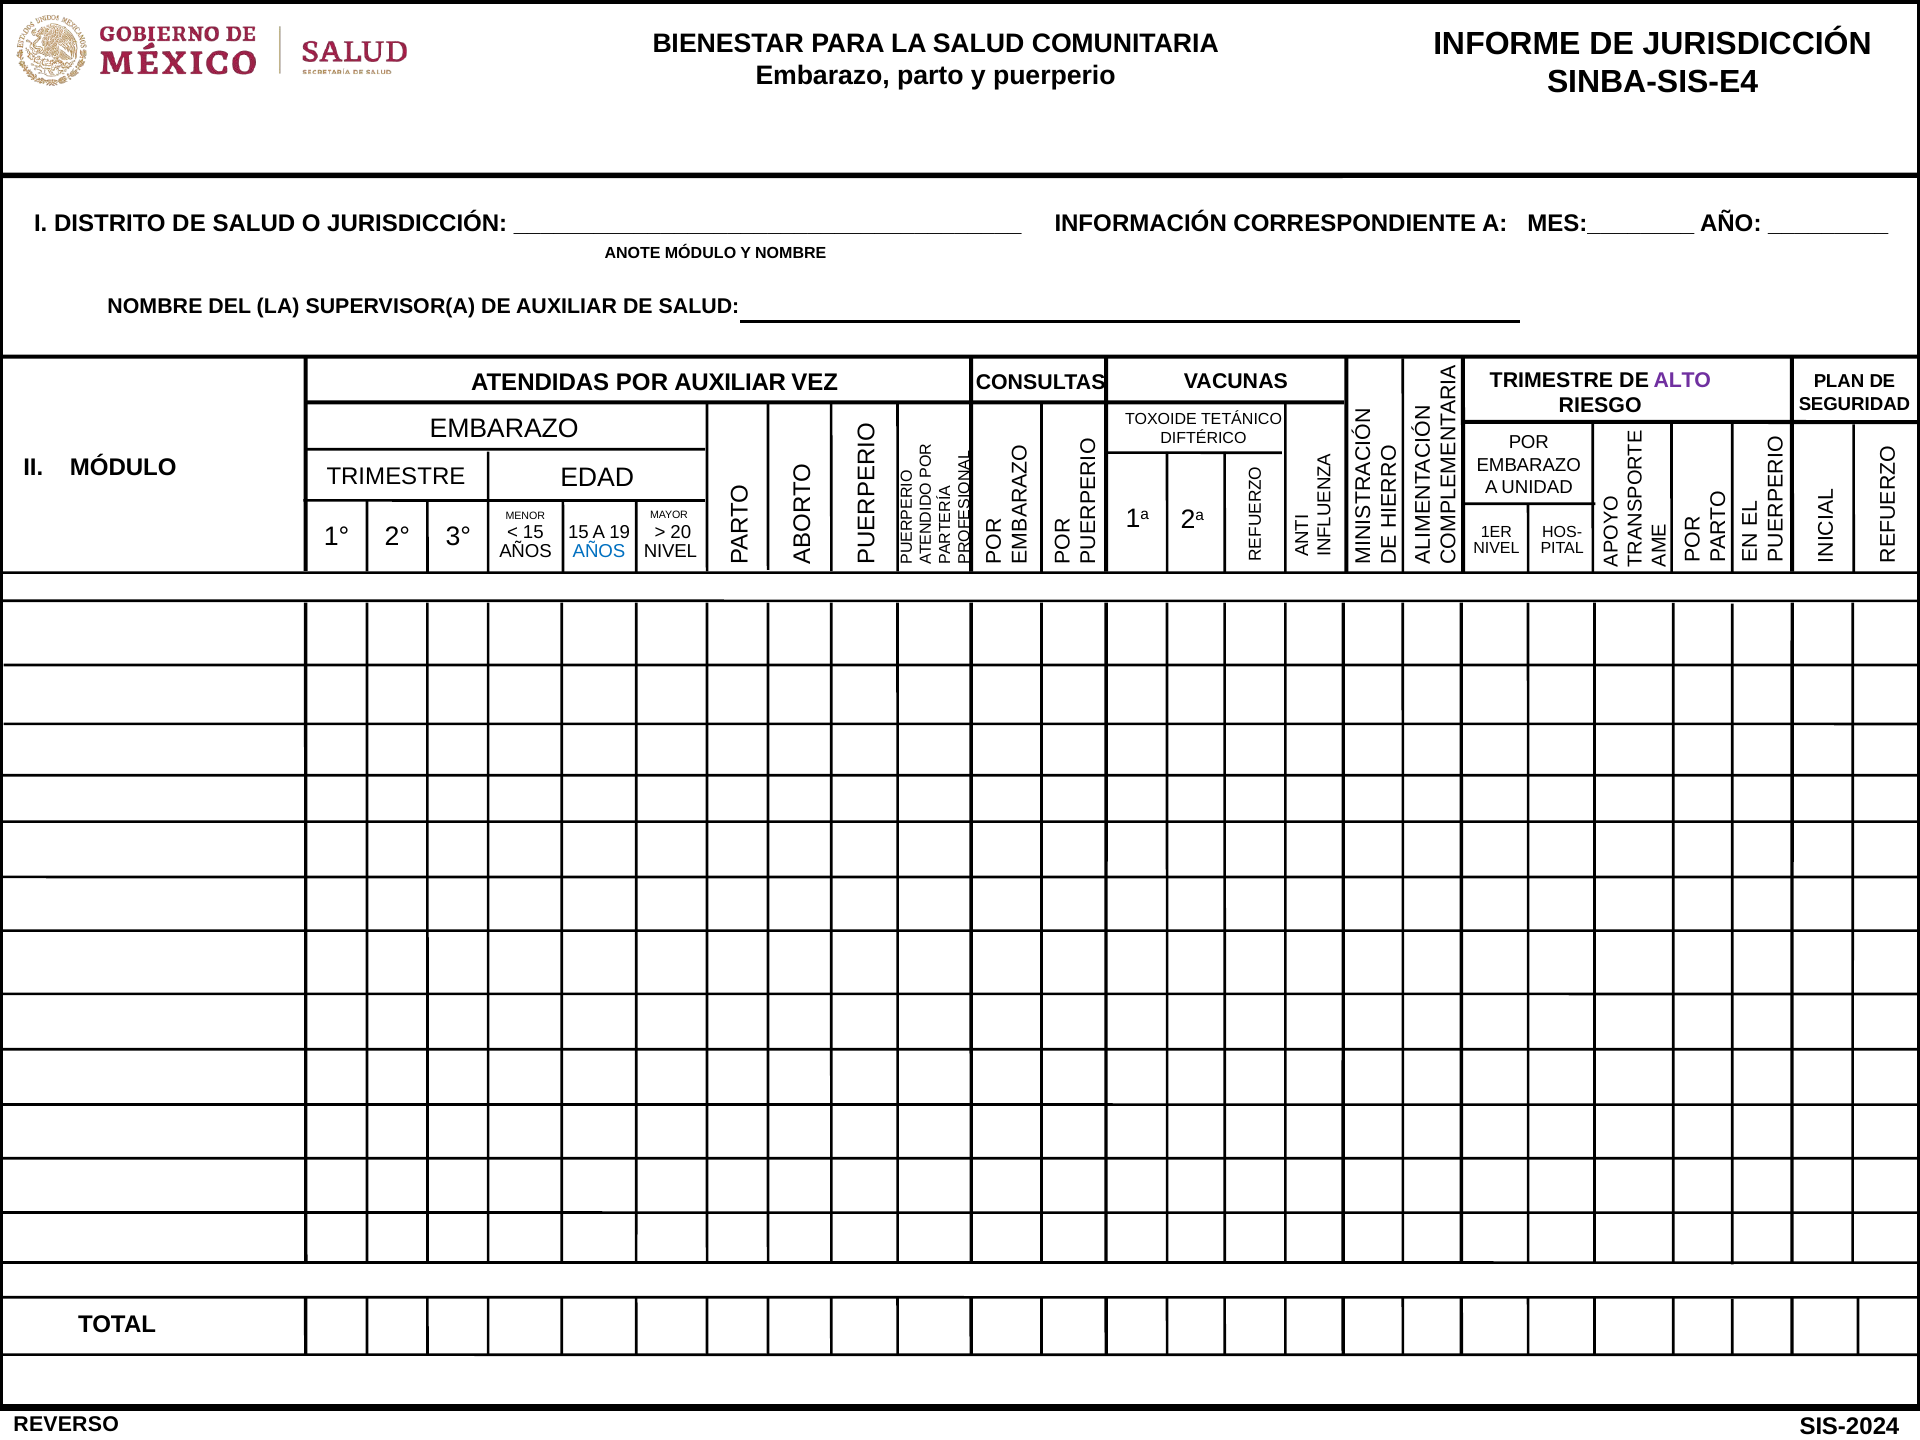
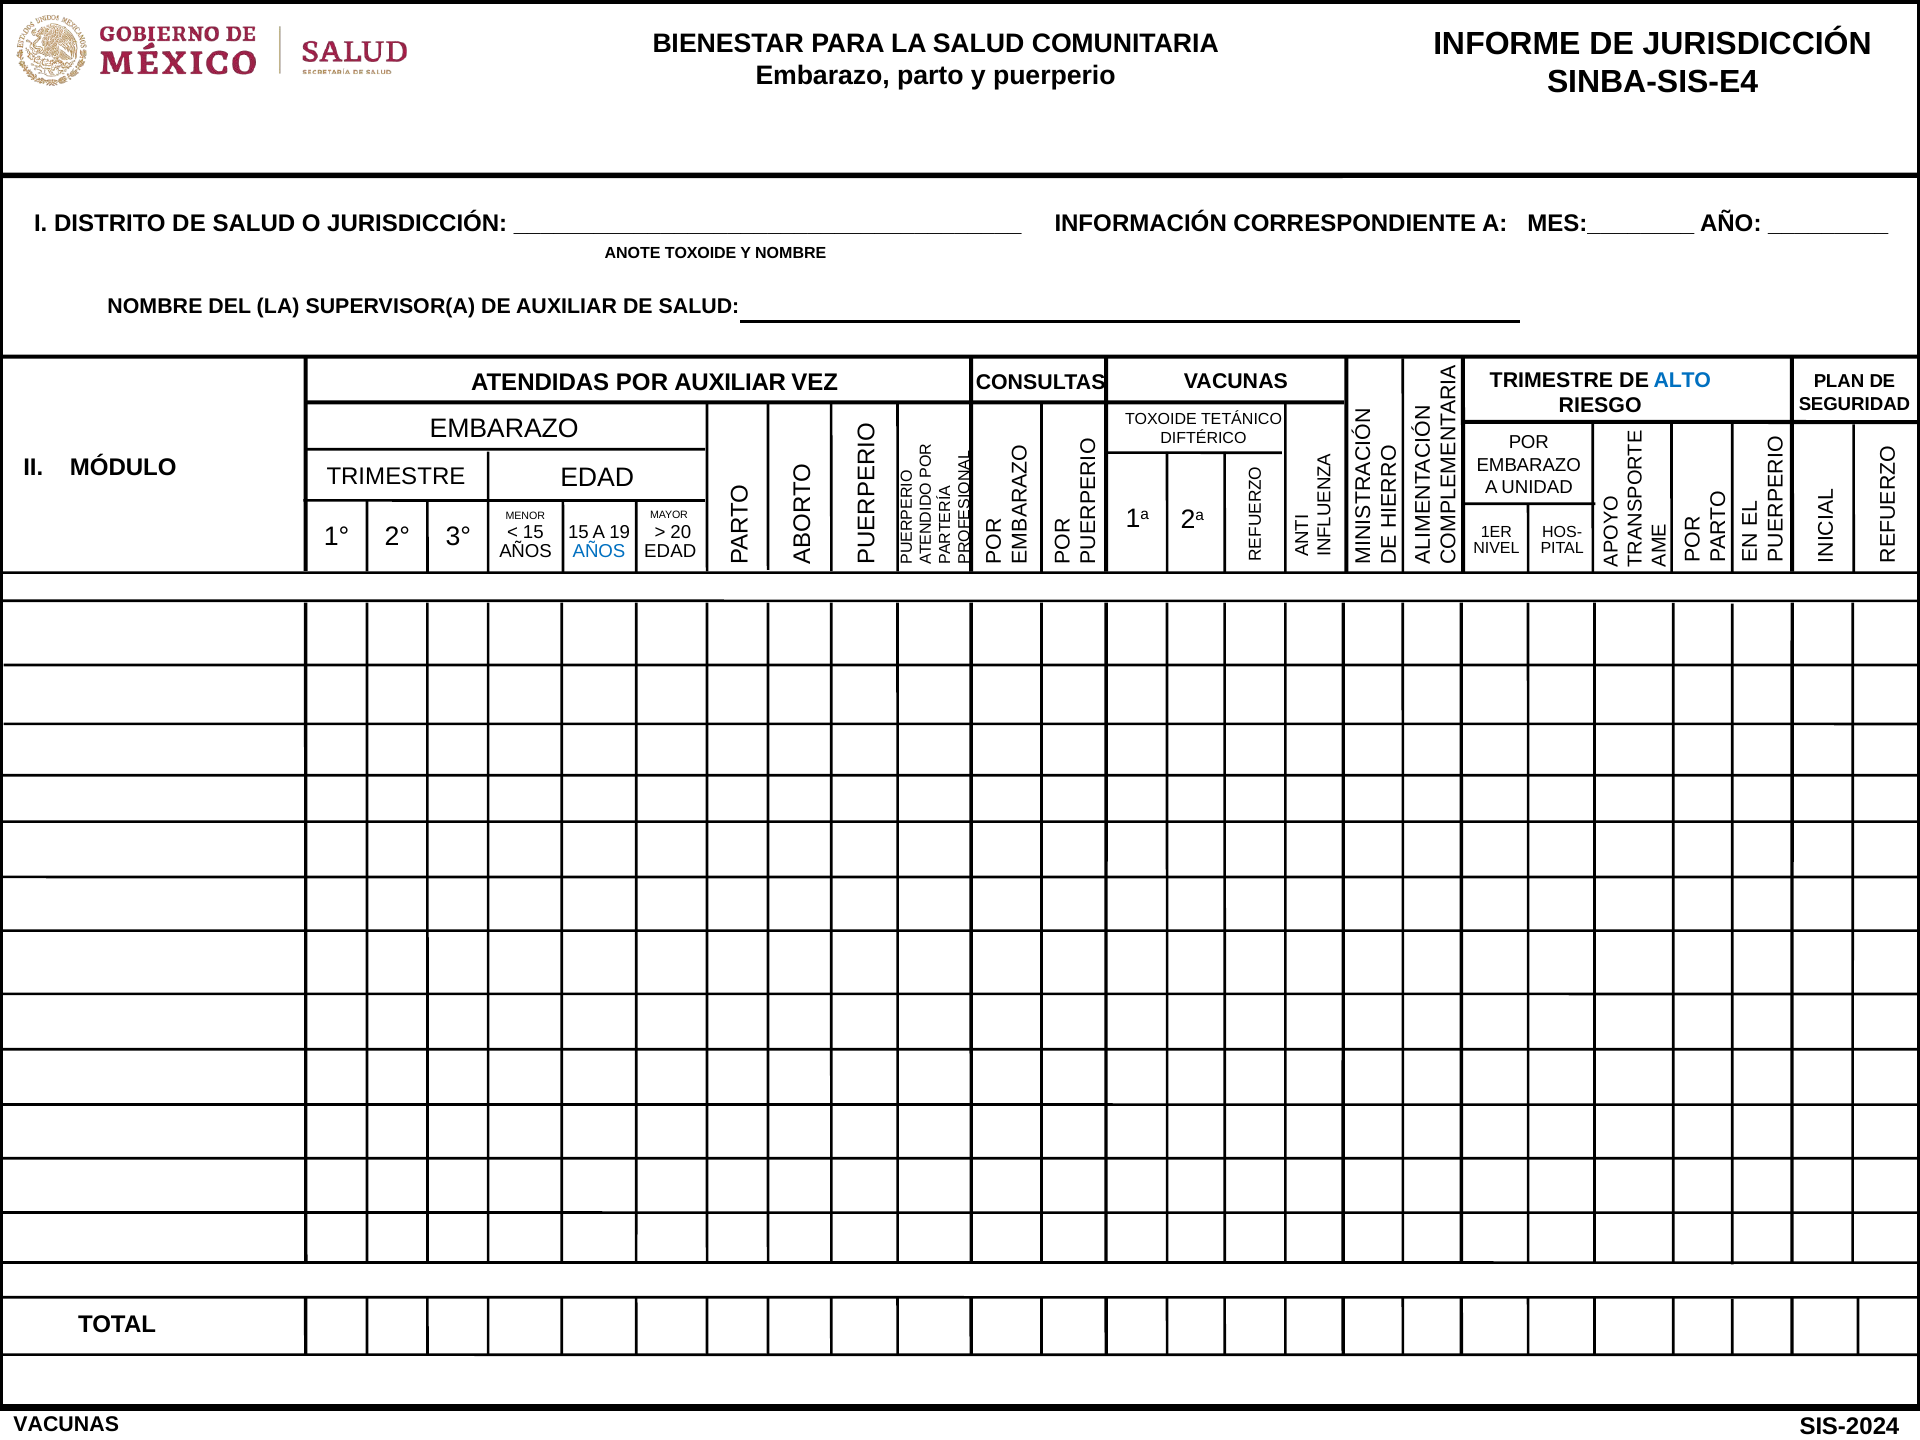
ANOTE MÓDULO: MÓDULO -> TOXOIDE (701, 253)
ALTO colour: purple -> blue (1682, 380)
NIVEL: NIVEL -> EDAD (670, 551)
REVERSO: REVERSO -> VACUNAS (66, 1425)
